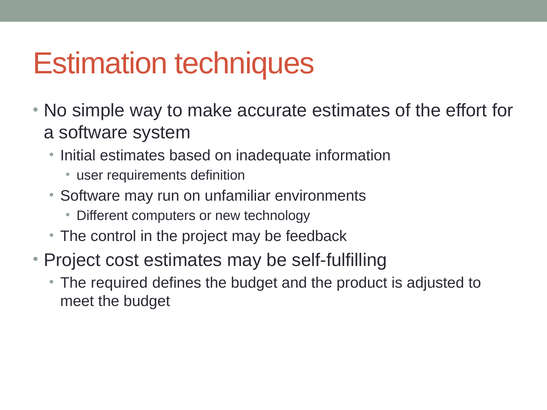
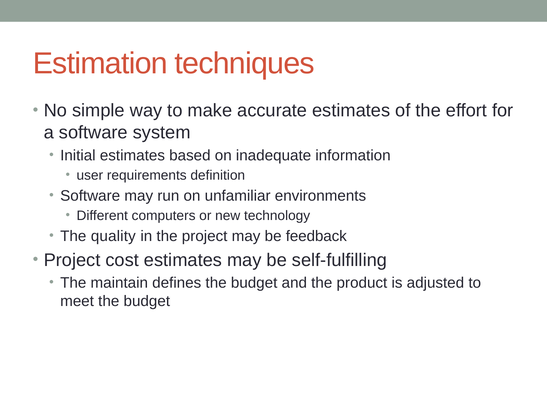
control: control -> quality (113, 236)
required: required -> maintain (119, 283)
